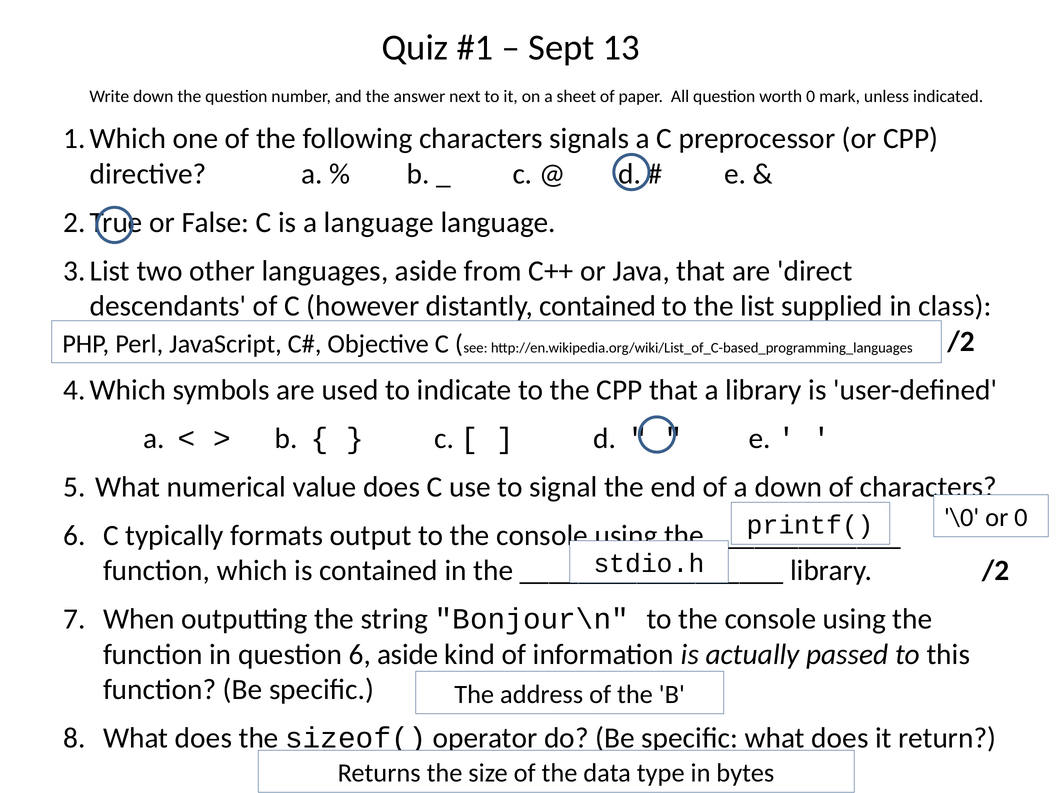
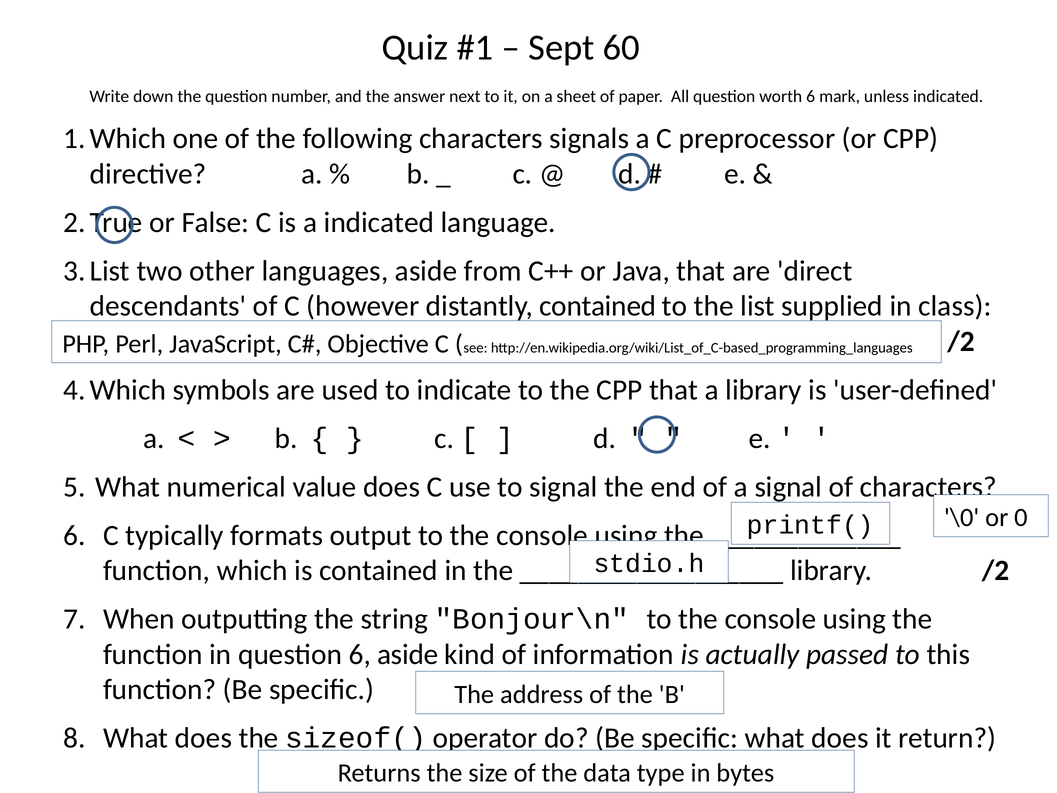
13: 13 -> 60 (621, 47)
worth 0: 0 -> 6 (811, 96)
a language: language -> indicated (379, 222)
a down: down -> signal (788, 487)
